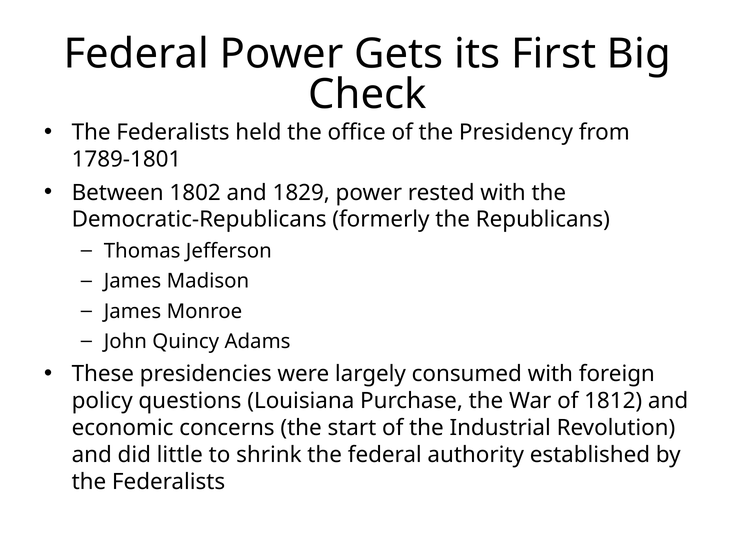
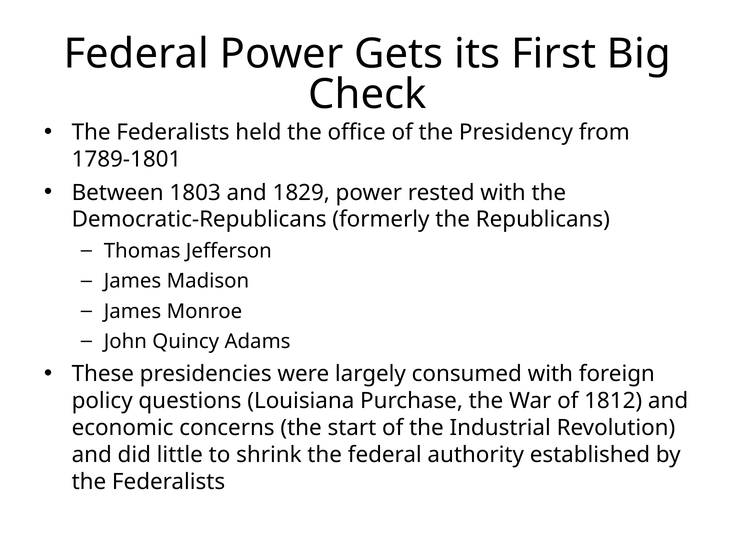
1802: 1802 -> 1803 (195, 193)
